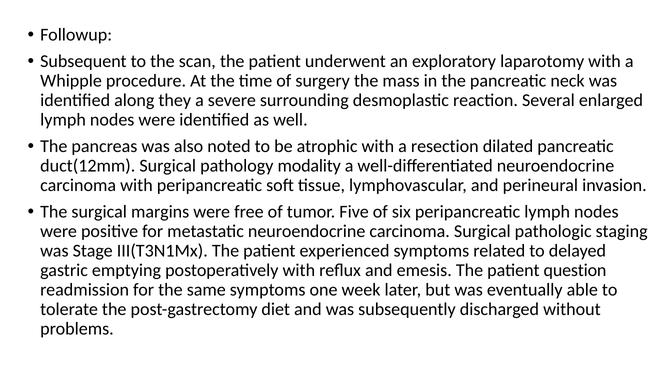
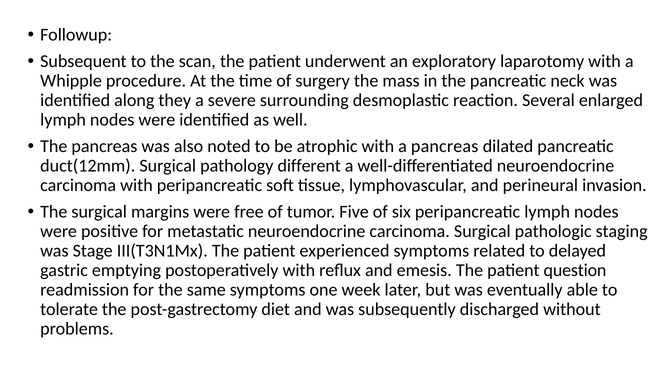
a resection: resection -> pancreas (445, 146)
modality: modality -> different (309, 166)
